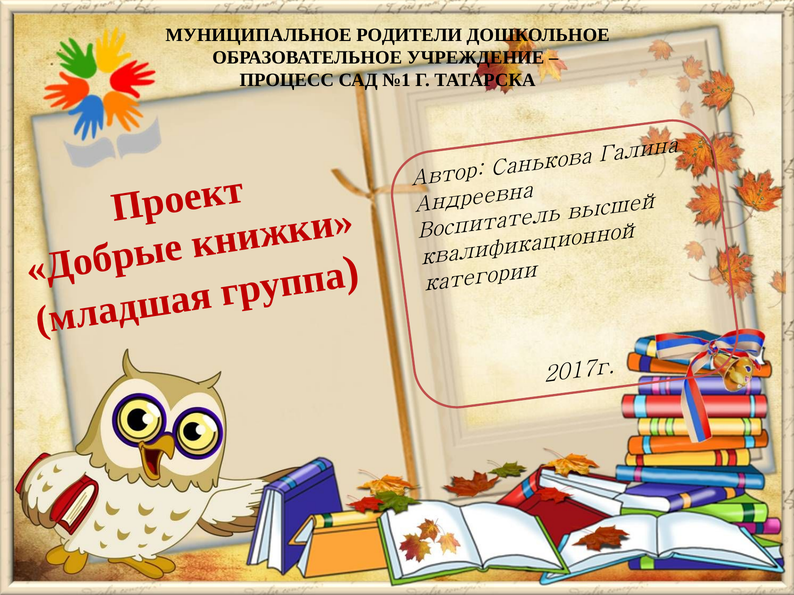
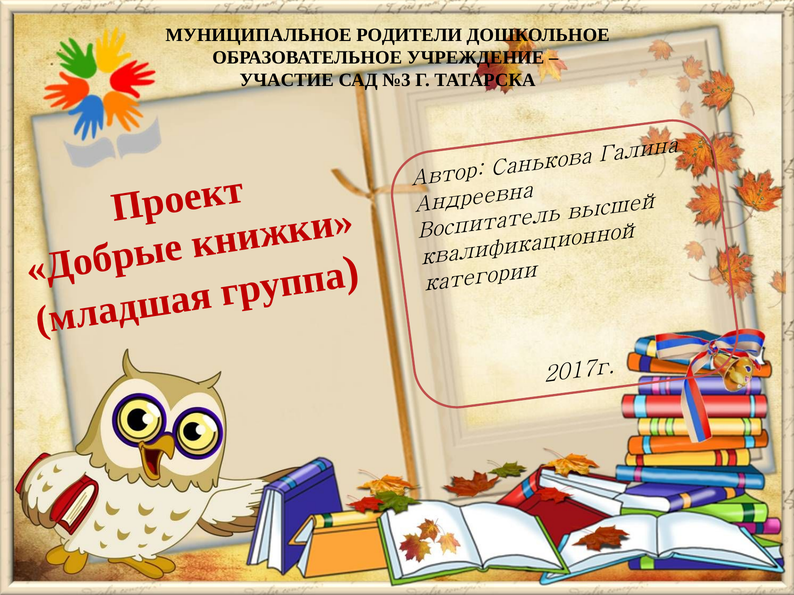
ПРОЦЕСС: ПРОЦЕСС -> УЧАСТИЕ (287, 80)
№1: №1 -> №3 (396, 80)
